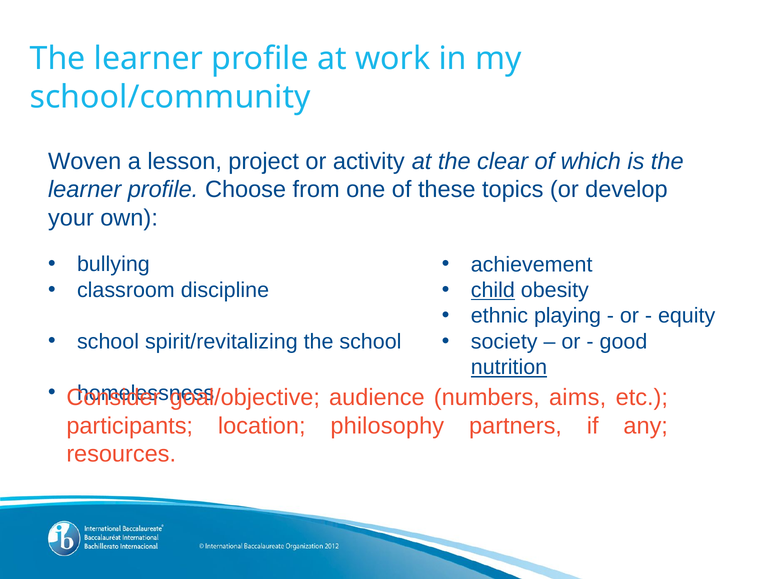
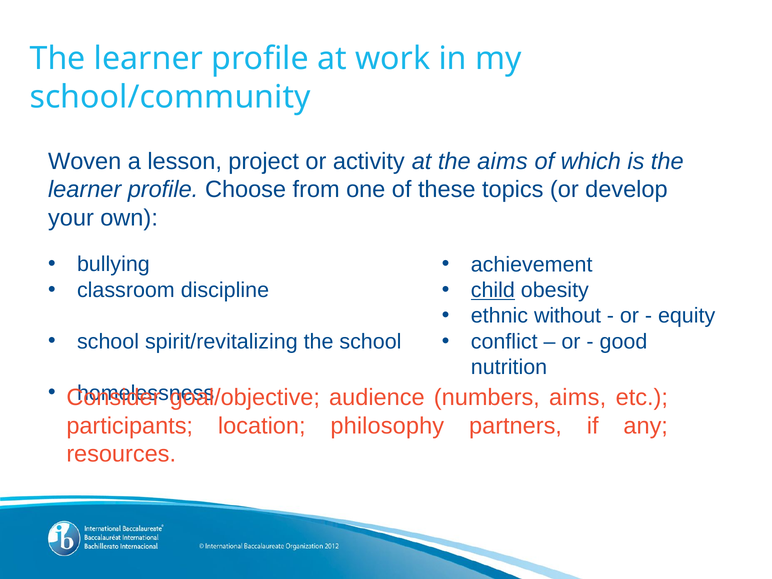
the clear: clear -> aims (502, 161)
playing: playing -> without (568, 316)
society: society -> conflict (504, 342)
nutrition underline: present -> none (509, 367)
